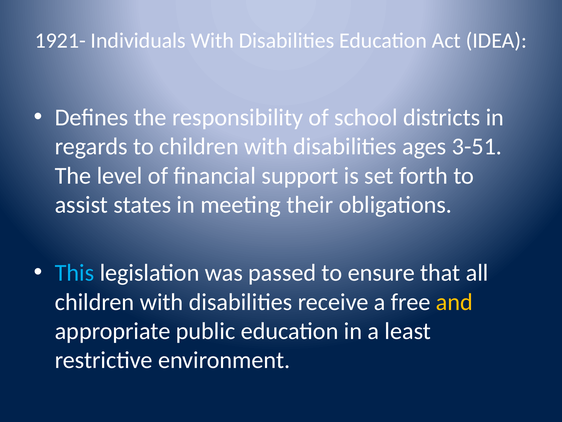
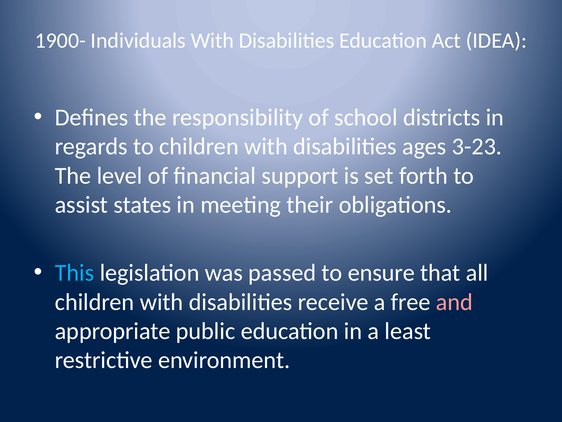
1921-: 1921- -> 1900- (60, 40)
3-51: 3-51 -> 3-23 (477, 146)
and colour: yellow -> pink (454, 302)
